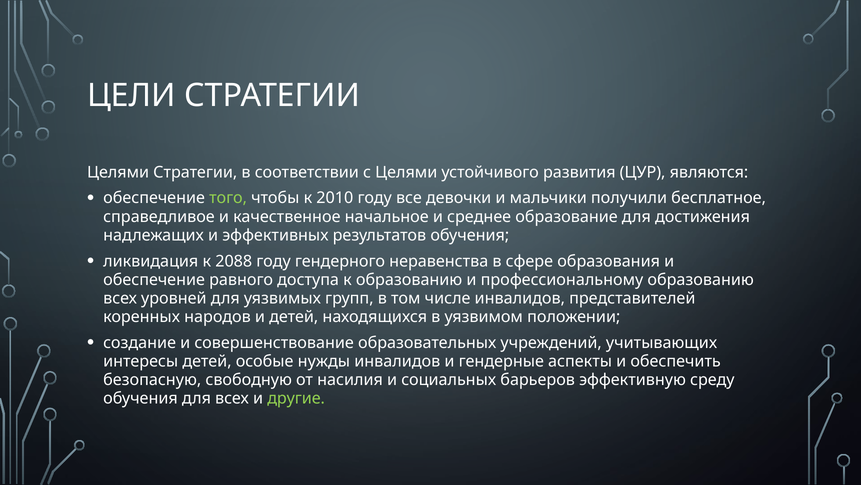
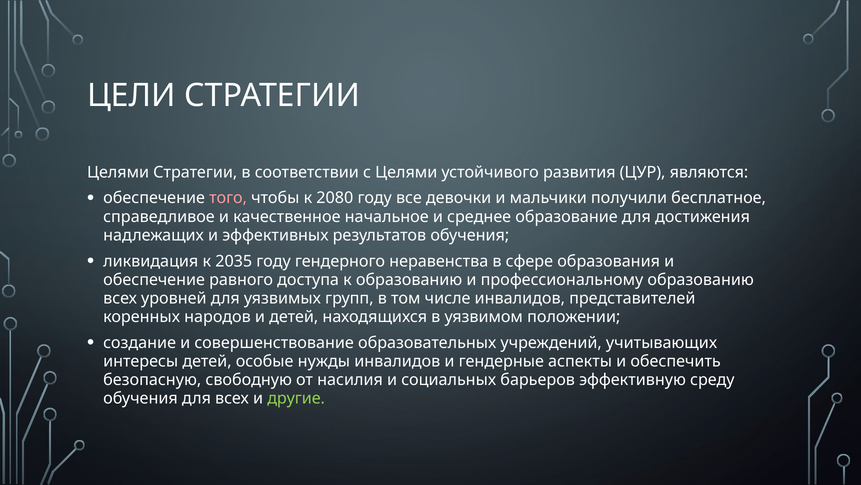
того colour: light green -> pink (228, 198)
2010: 2010 -> 2080 (335, 198)
2088: 2088 -> 2035 (234, 261)
